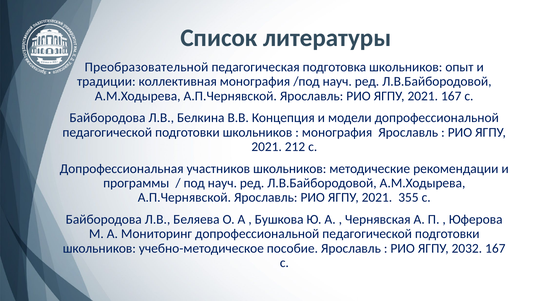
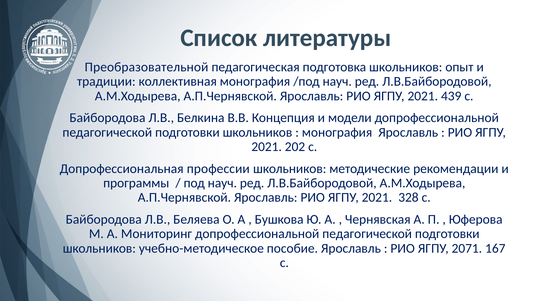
2021 167: 167 -> 439 (451, 96)
212: 212 -> 202 (295, 147)
участников: участников -> профессии (218, 169)
355: 355 -> 328 (408, 198)
2032: 2032 -> 2071 (467, 249)
